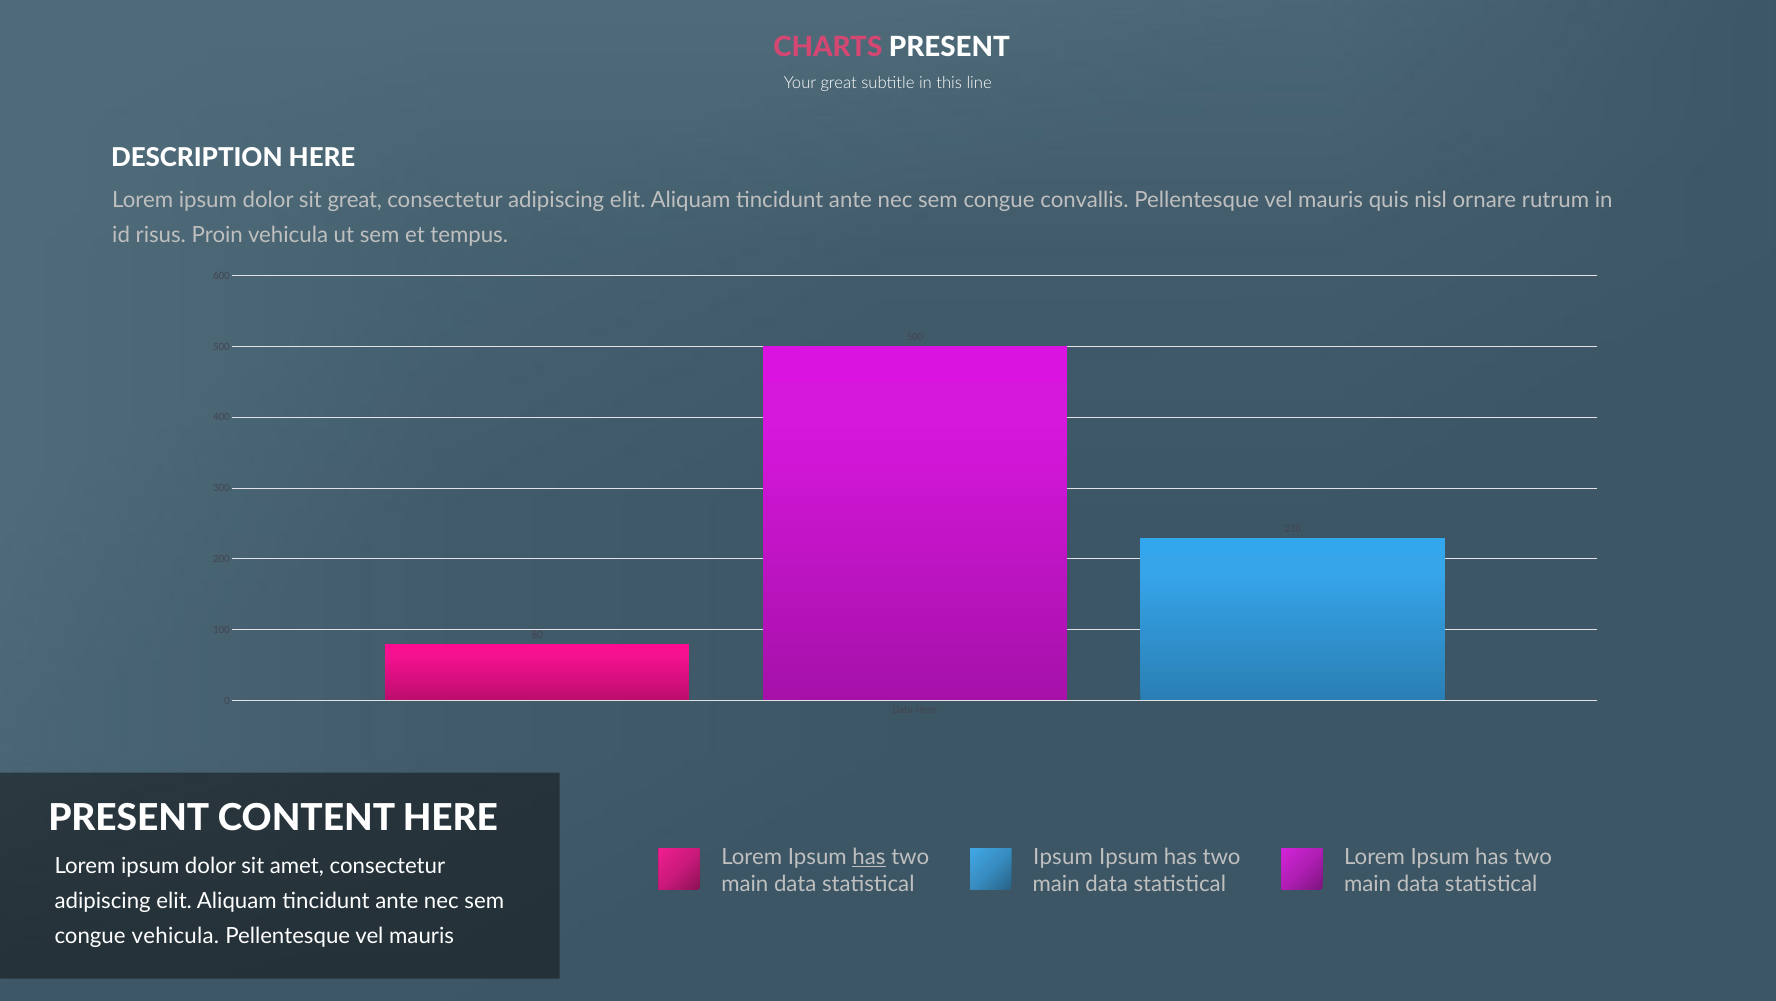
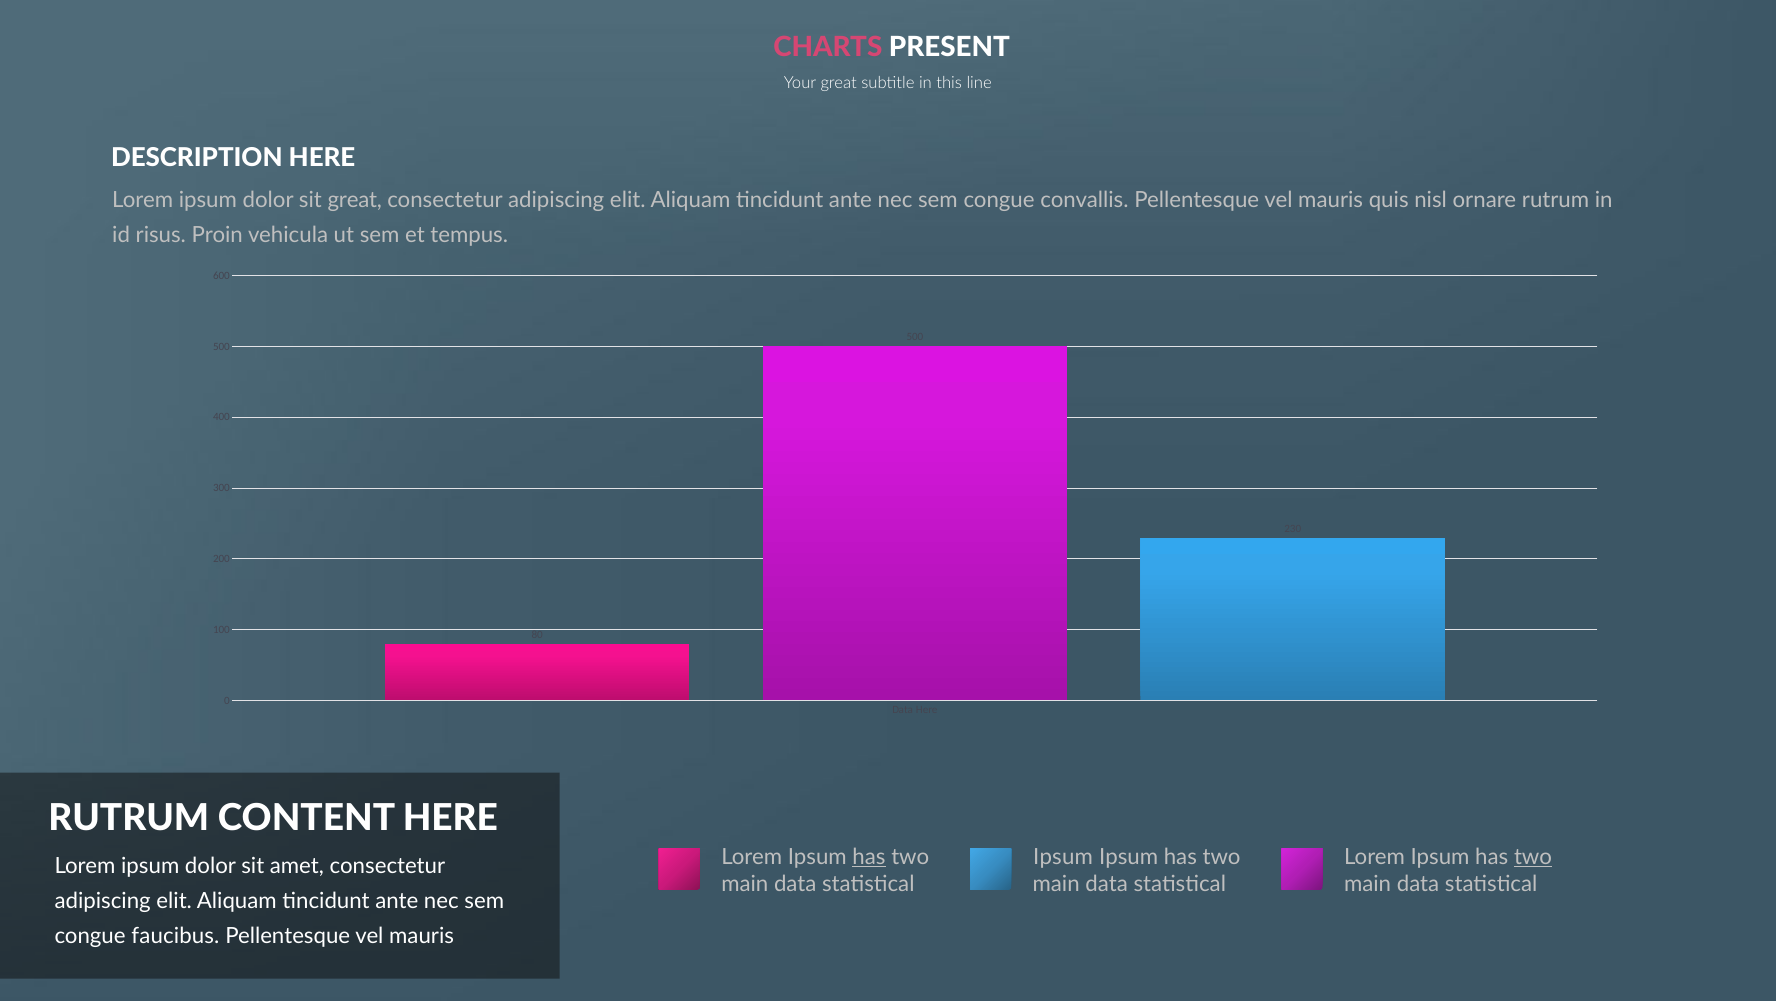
PRESENT: PRESENT -> RUTRUM (129, 818)
two underline: none -> present (1533, 857)
congue vehicula: vehicula -> faucibus (175, 936)
